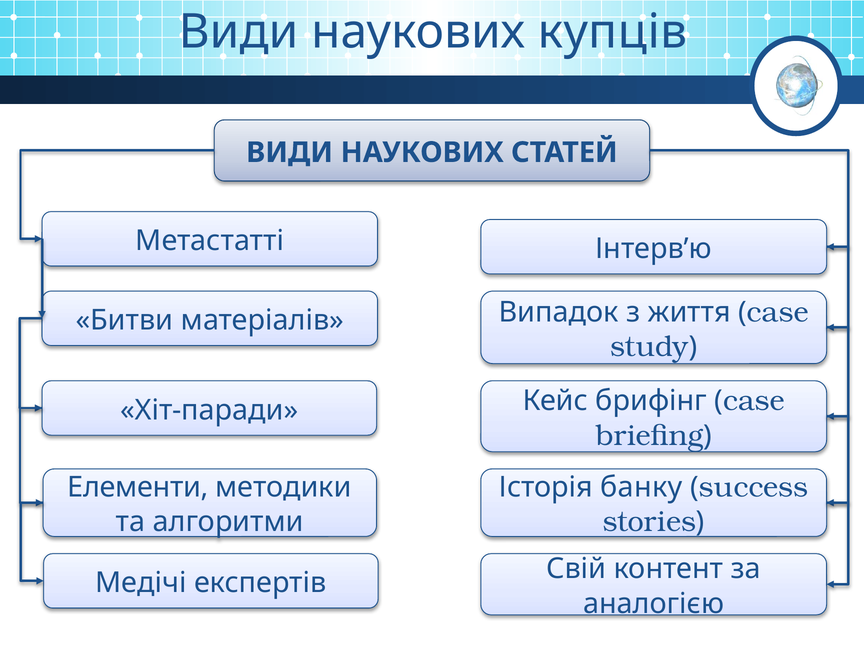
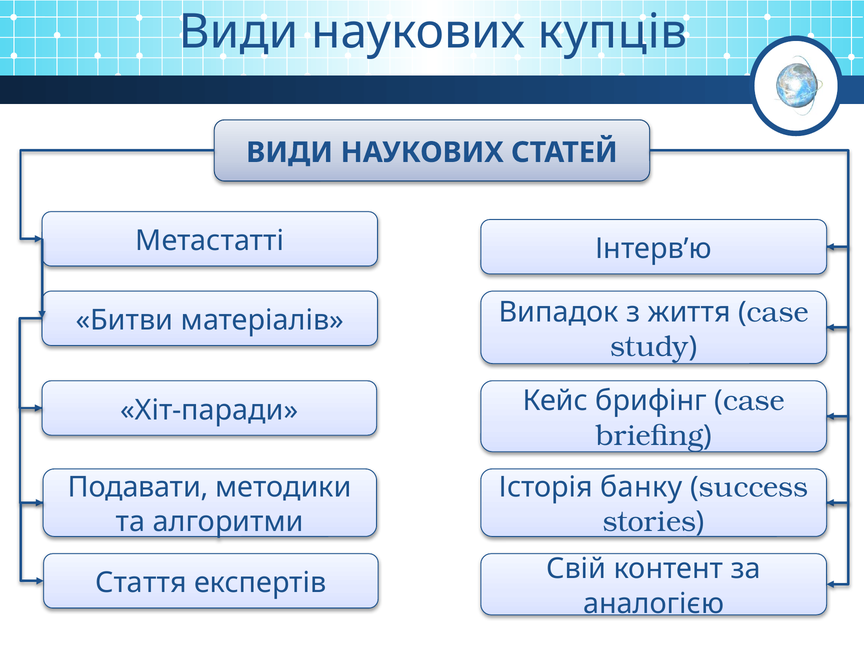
Елементи: Елементи -> Подавати (138, 487)
Медічі: Медічі -> Стаття (141, 583)
